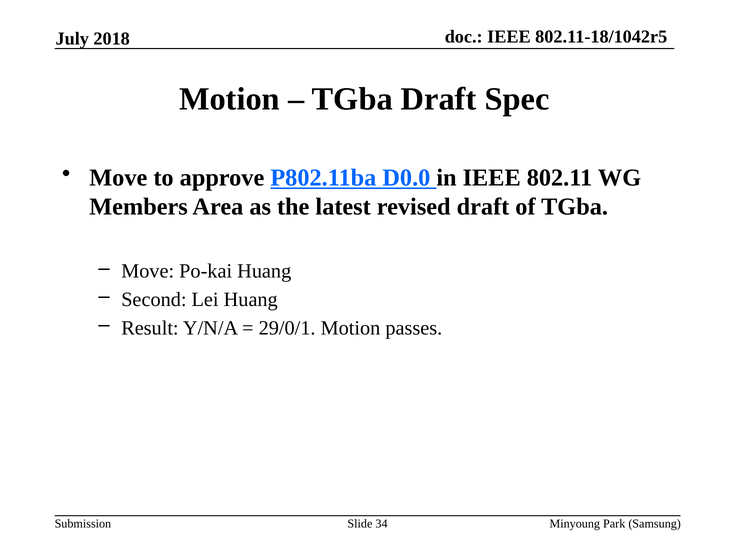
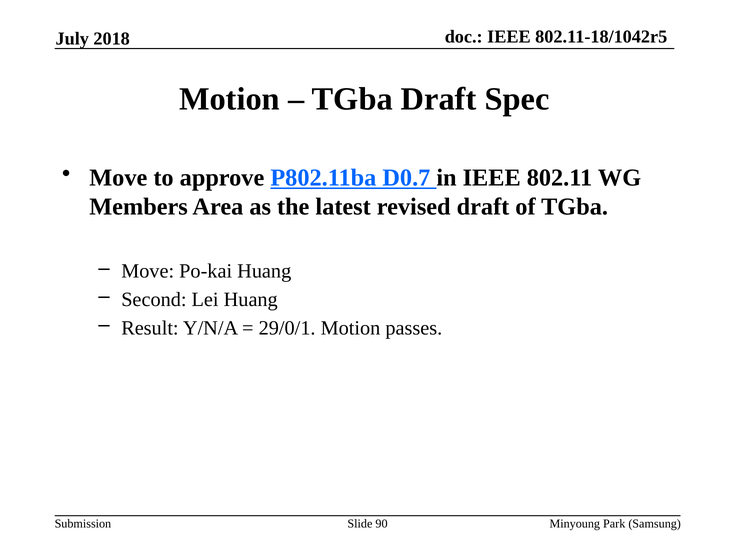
D0.0: D0.0 -> D0.7 (406, 178)
34: 34 -> 90 (382, 524)
